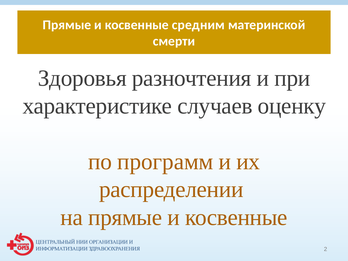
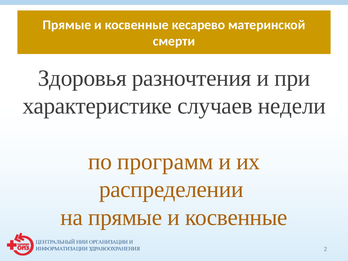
средним: средним -> кесарево (198, 25)
оценку: оценку -> недели (292, 106)
